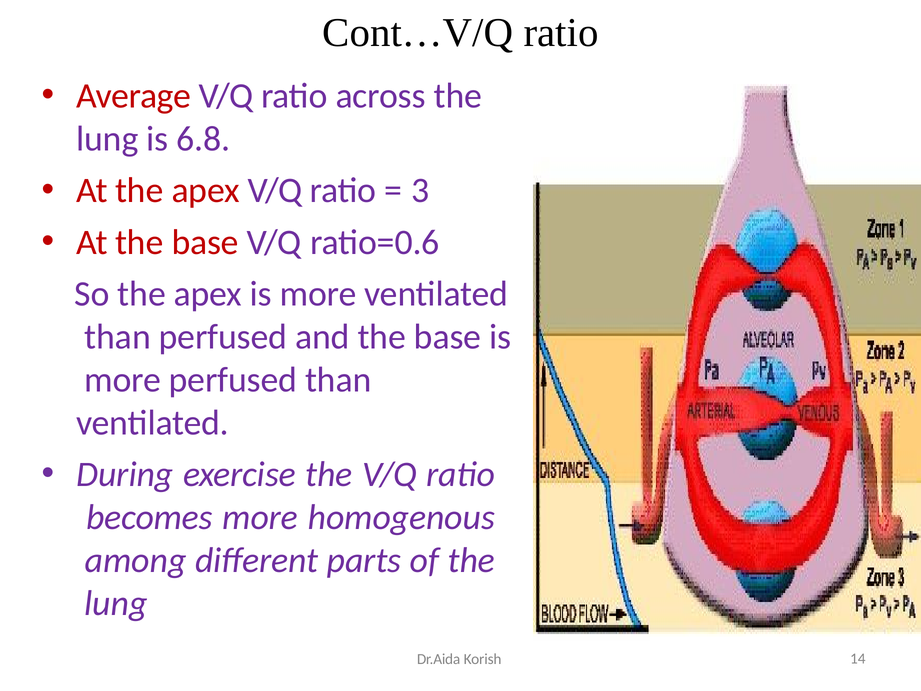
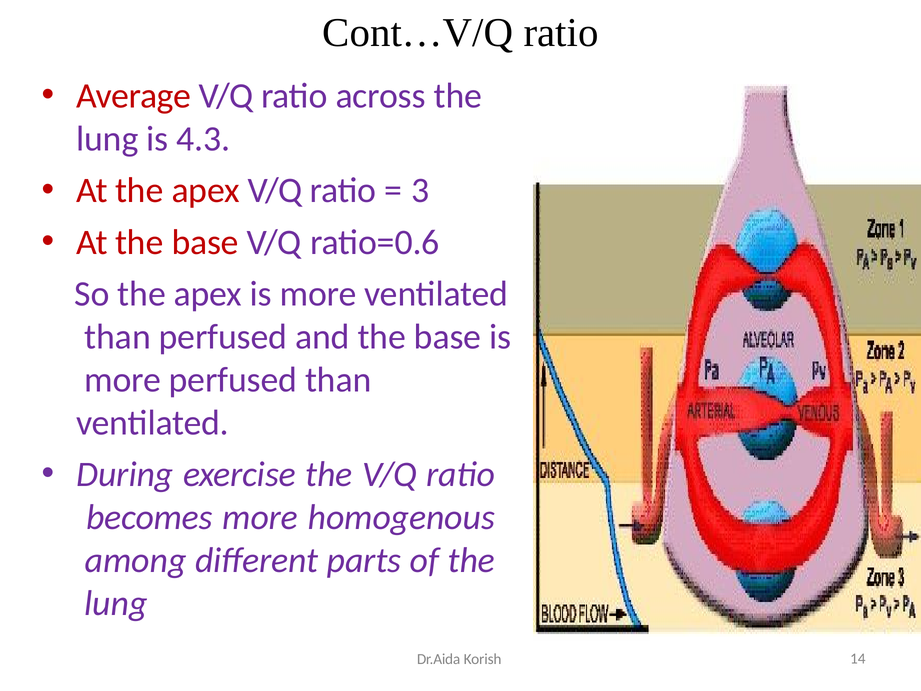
6.8: 6.8 -> 4.3 (203, 139)
